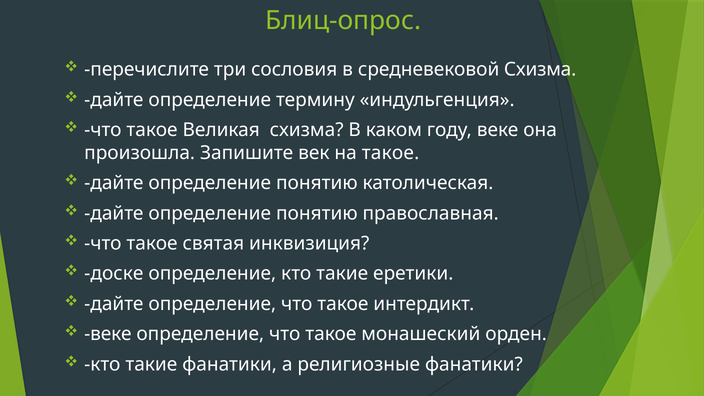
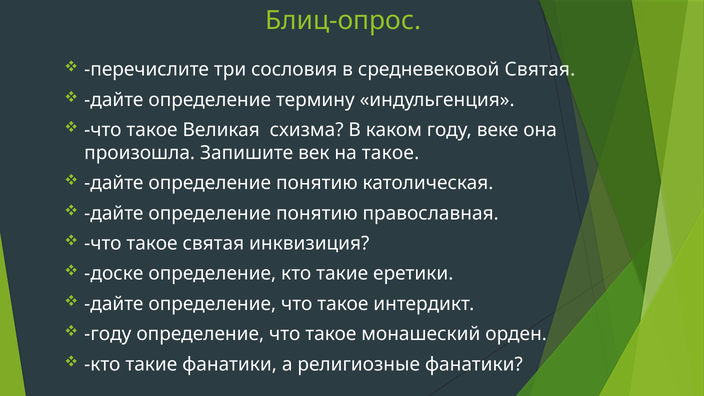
средневековой Схизма: Схизма -> Святая (540, 70)
веке: веке -> году (108, 334)
